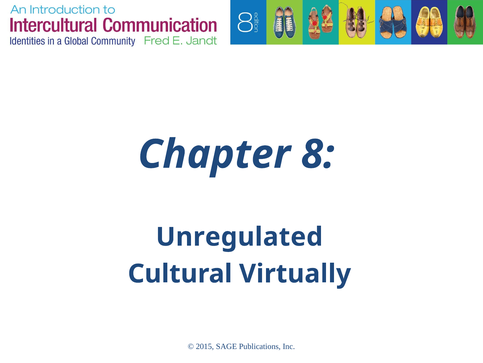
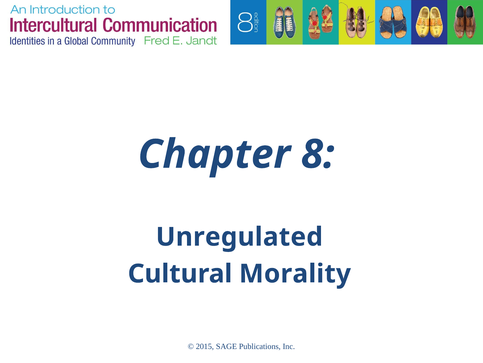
Virtually: Virtually -> Morality (295, 273)
